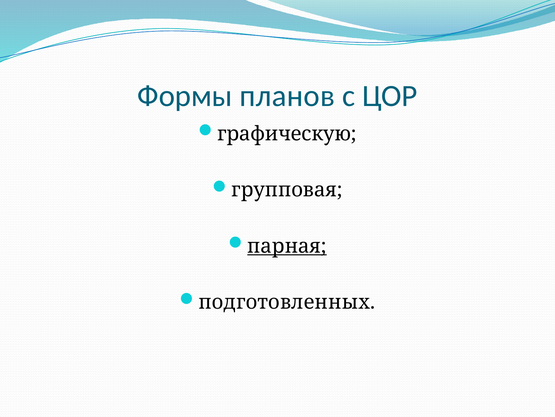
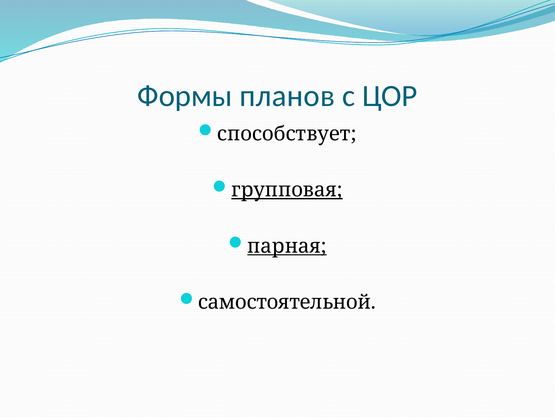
графическую: графическую -> способствует (287, 134)
групповая underline: none -> present (287, 190)
подготовленных: подготовленных -> самостоятельной (287, 302)
